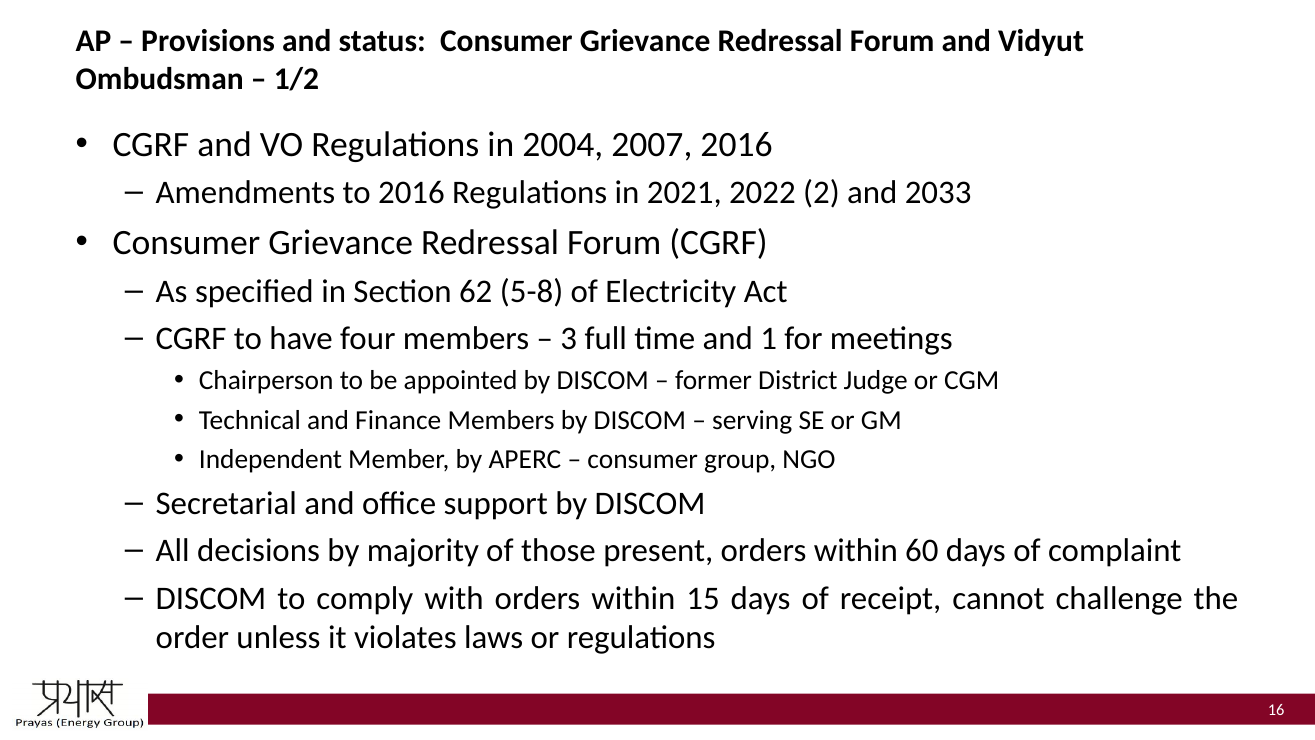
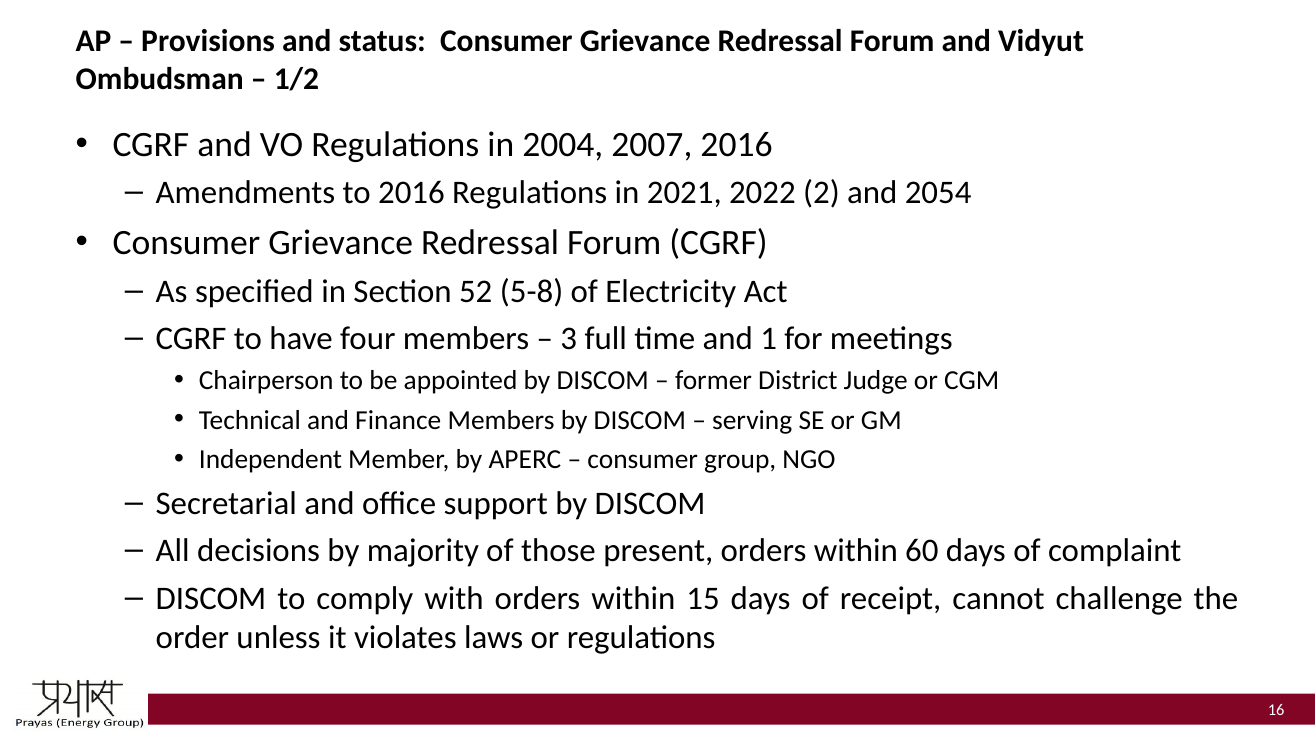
2033: 2033 -> 2054 (938, 193)
62: 62 -> 52 (476, 291)
